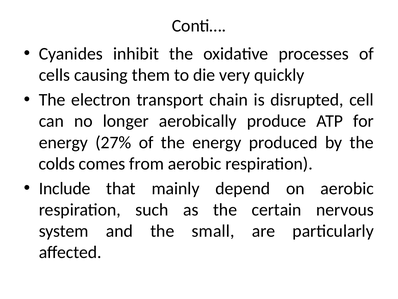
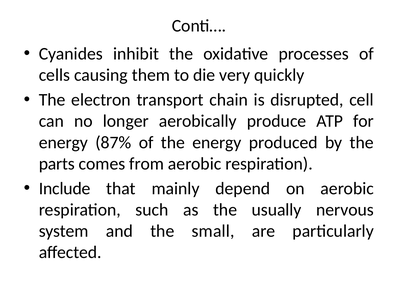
27%: 27% -> 87% (113, 142)
colds: colds -> parts (57, 163)
certain: certain -> usually (277, 209)
